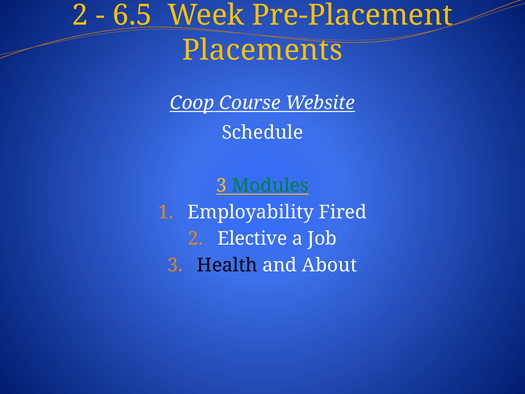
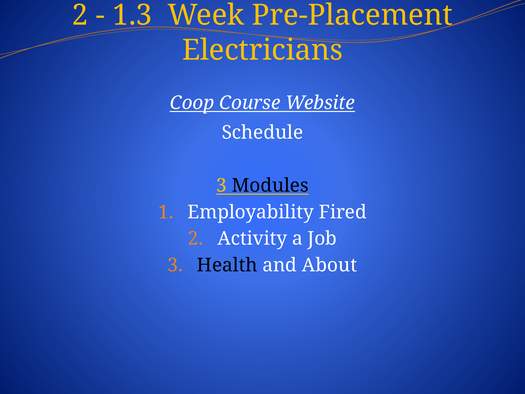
6.5: 6.5 -> 1.3 (132, 15)
Placements: Placements -> Electricians (263, 50)
Modules colour: green -> black (270, 186)
Elective: Elective -> Activity (252, 239)
